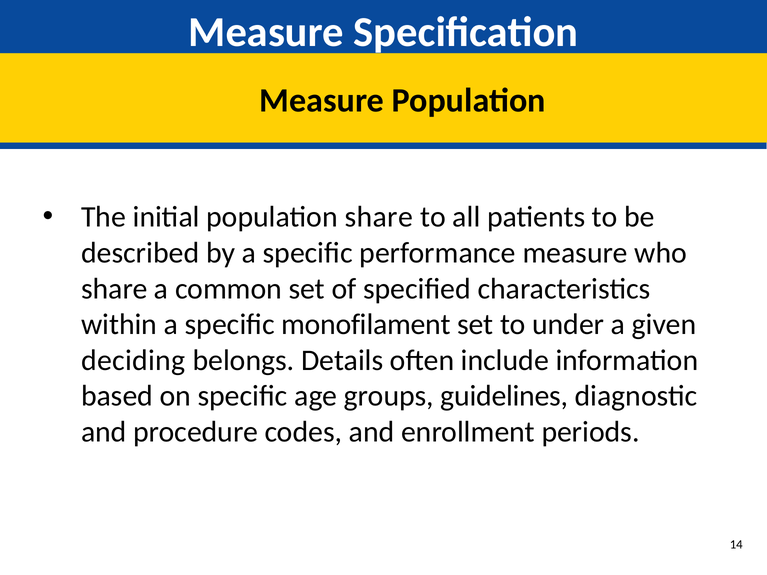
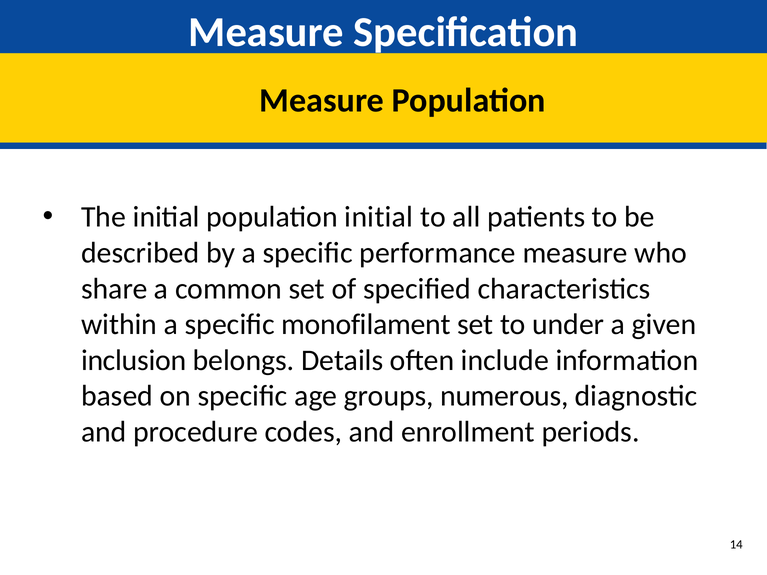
population share: share -> initial (379, 217)
deciding: deciding -> inclusion (134, 360)
guidelines: guidelines -> numerous (504, 396)
